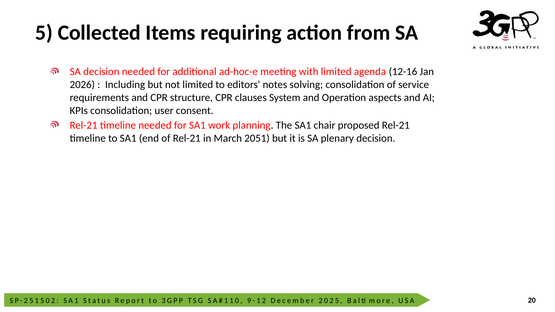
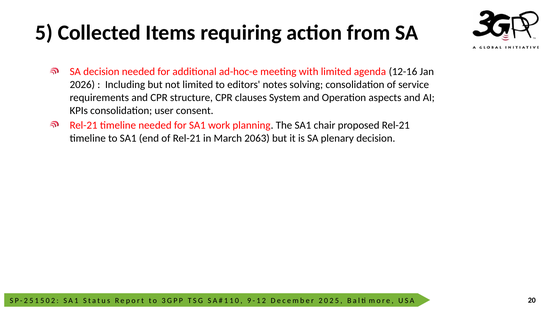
2051: 2051 -> 2063 (257, 138)
